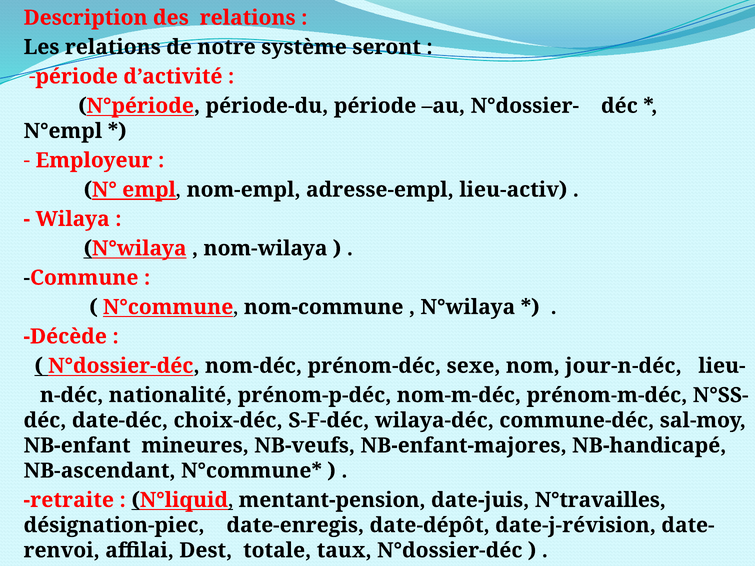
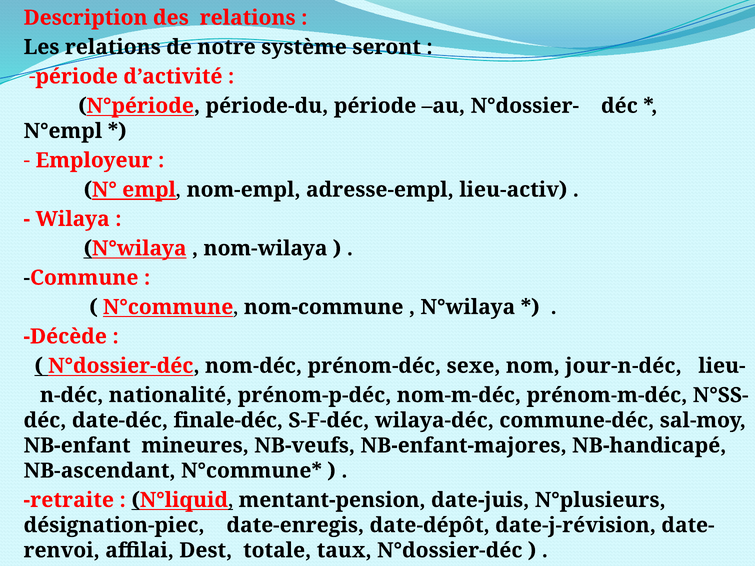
choix-déc: choix-déc -> finale-déc (228, 421)
N°travailles: N°travailles -> N°plusieurs (600, 500)
